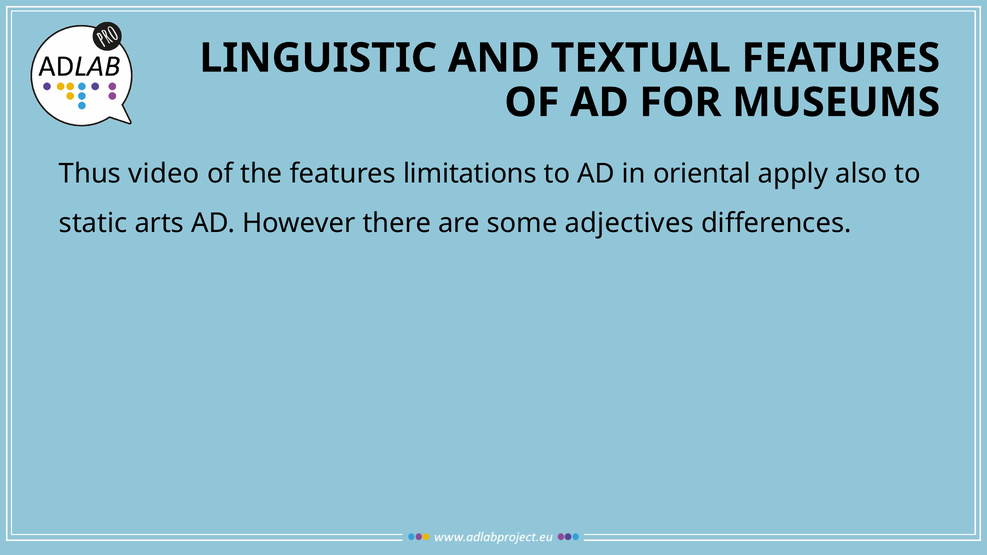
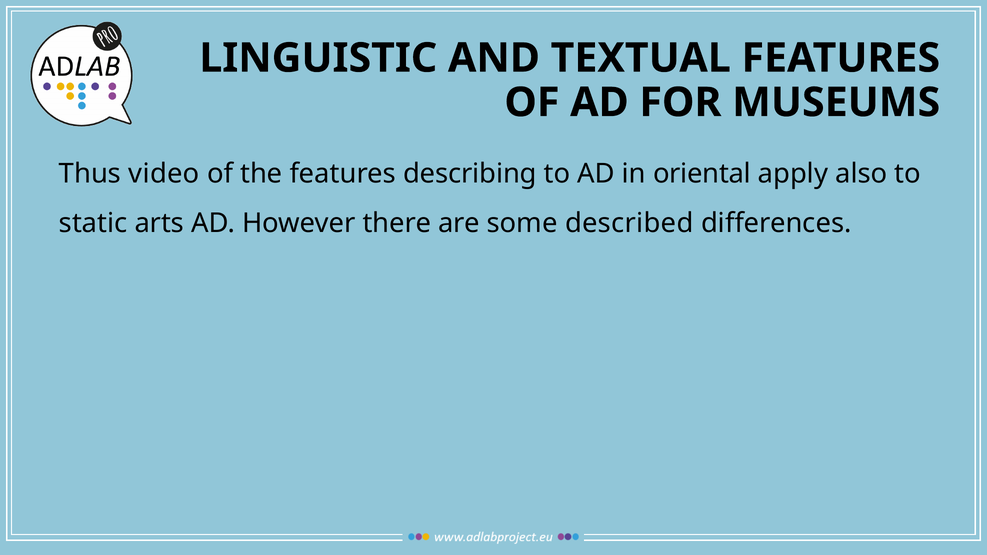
limitations: limitations -> describing (470, 174)
adjectives: adjectives -> described (629, 223)
